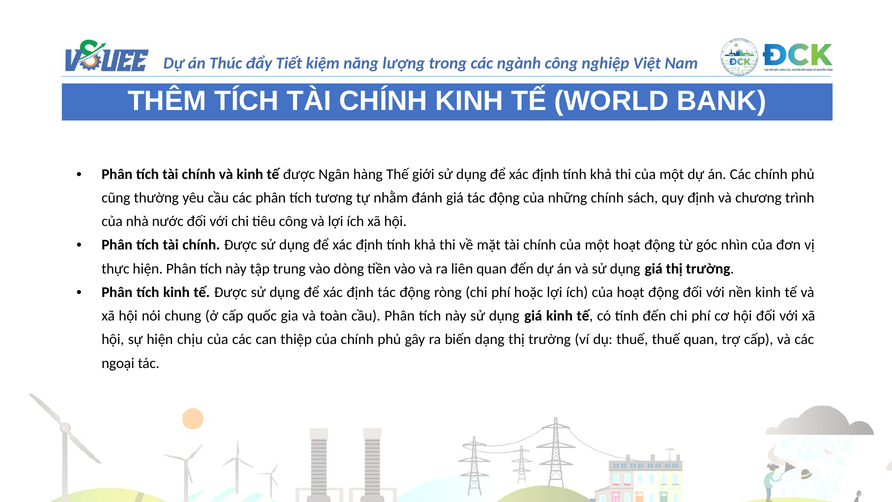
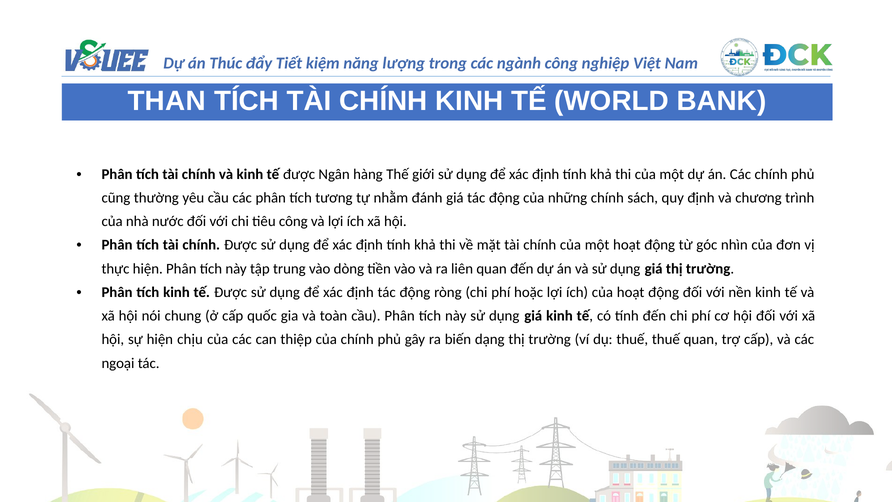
THÊM: THÊM -> THAN (167, 101)
